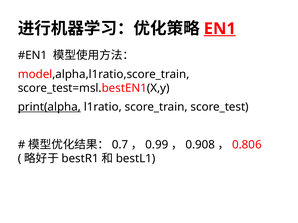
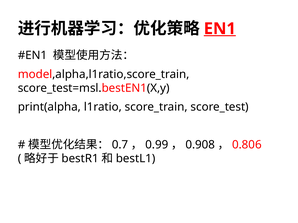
print(alpha underline: present -> none (49, 107)
